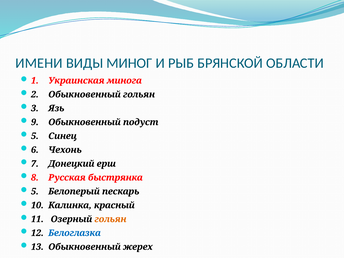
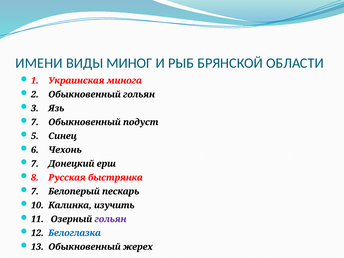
9: 9 -> 7 (35, 122)
5: 5 -> 7 (35, 191)
красный: красный -> изучить (114, 205)
гольян colour: orange -> purple (110, 219)
